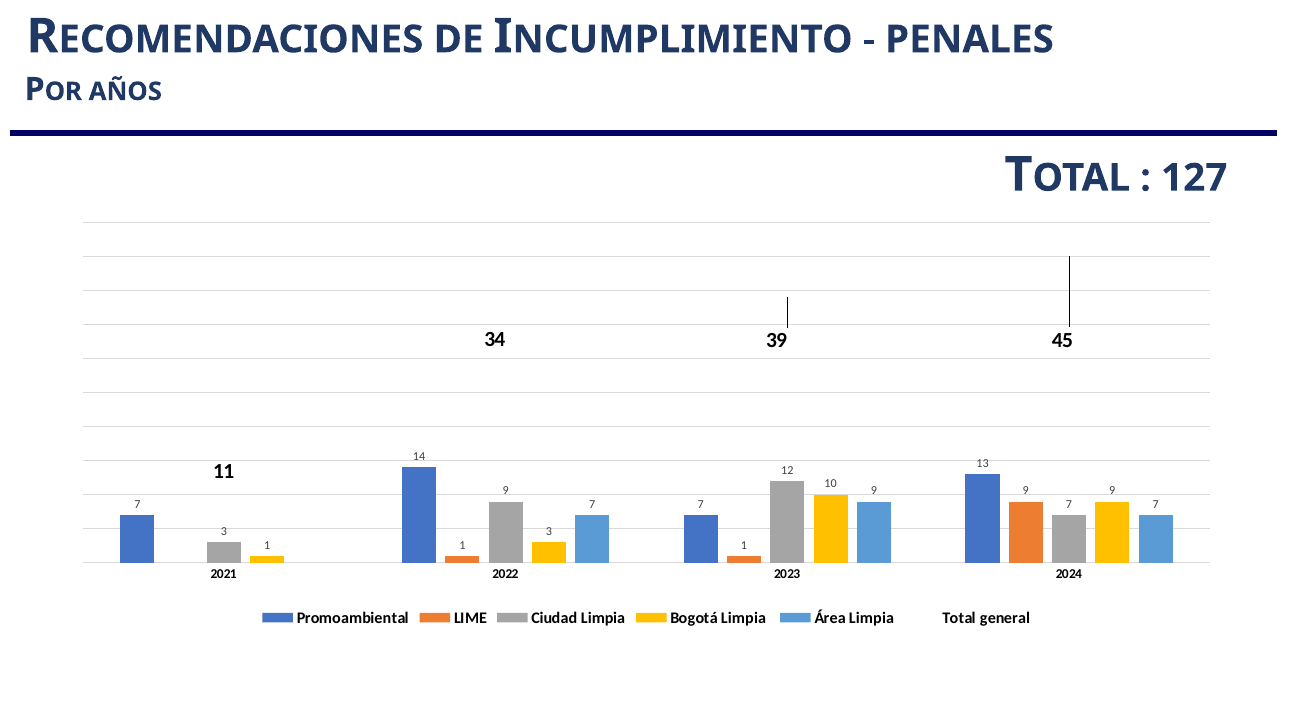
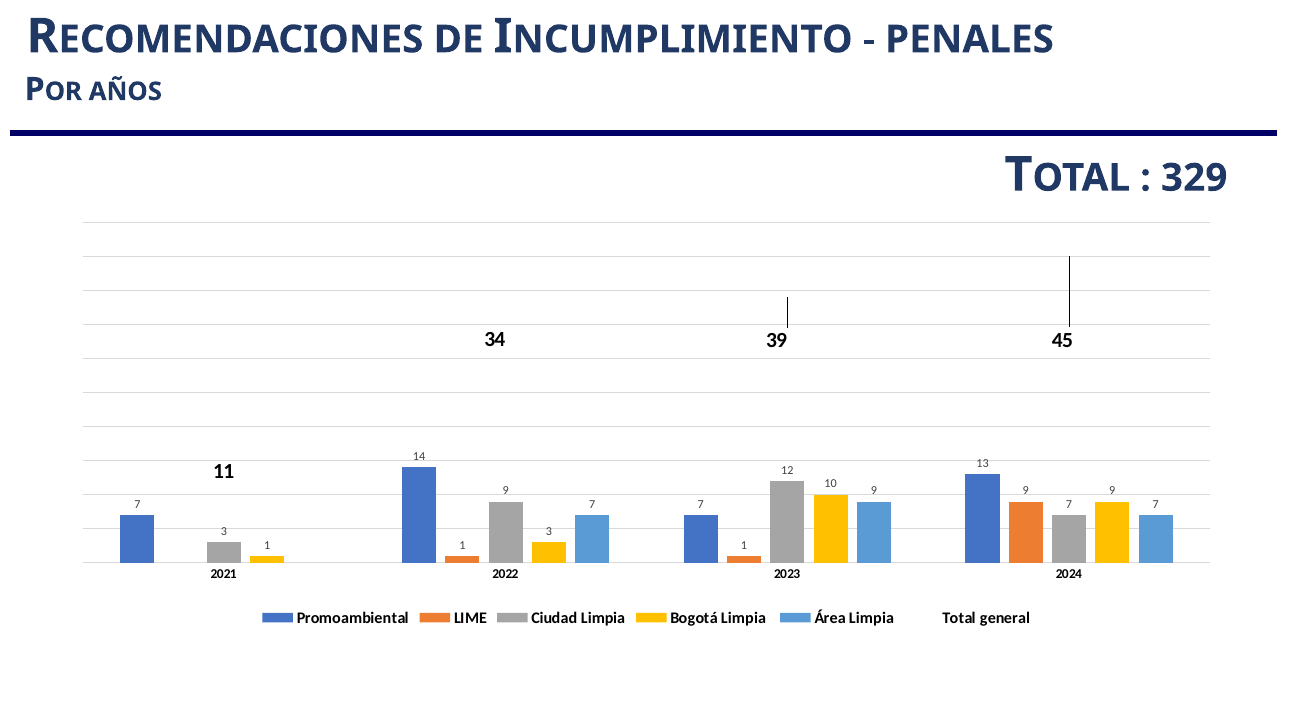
127: 127 -> 329 (1194, 178)
